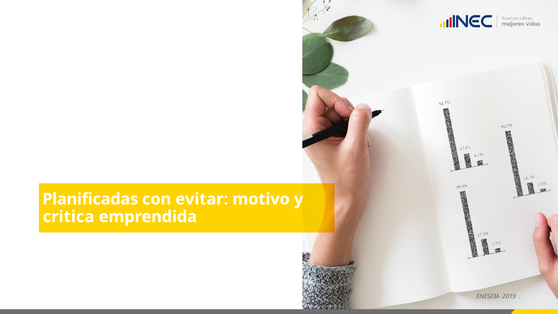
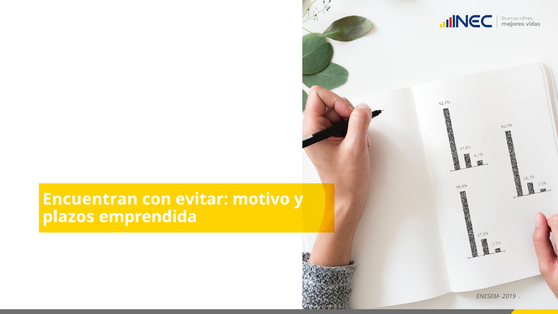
Planificadas: Planificadas -> Encuentran (90, 199)
critica: critica -> plazos (69, 217)
